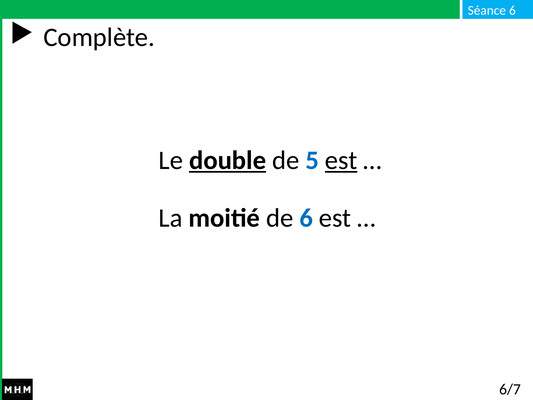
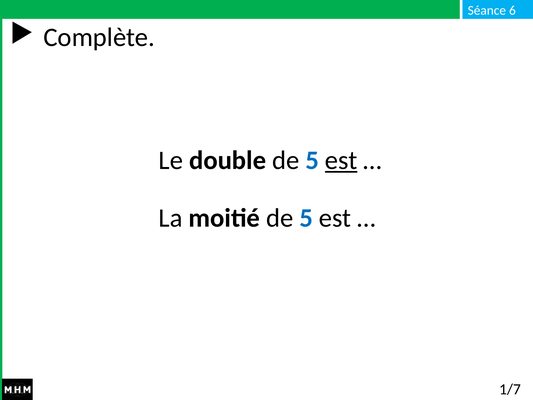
double underline: present -> none (228, 160)
moitié de 6: 6 -> 5 (306, 218)
6/7: 6/7 -> 1/7 (510, 389)
